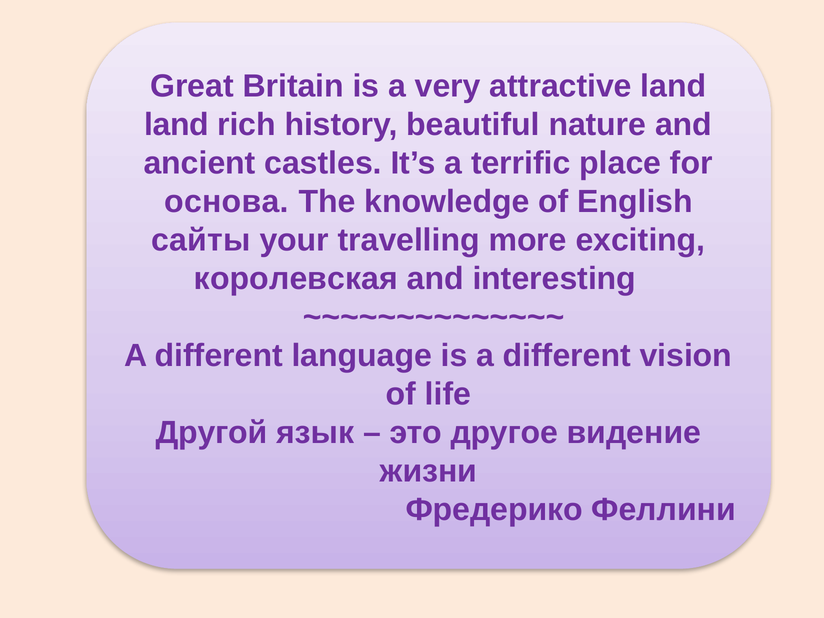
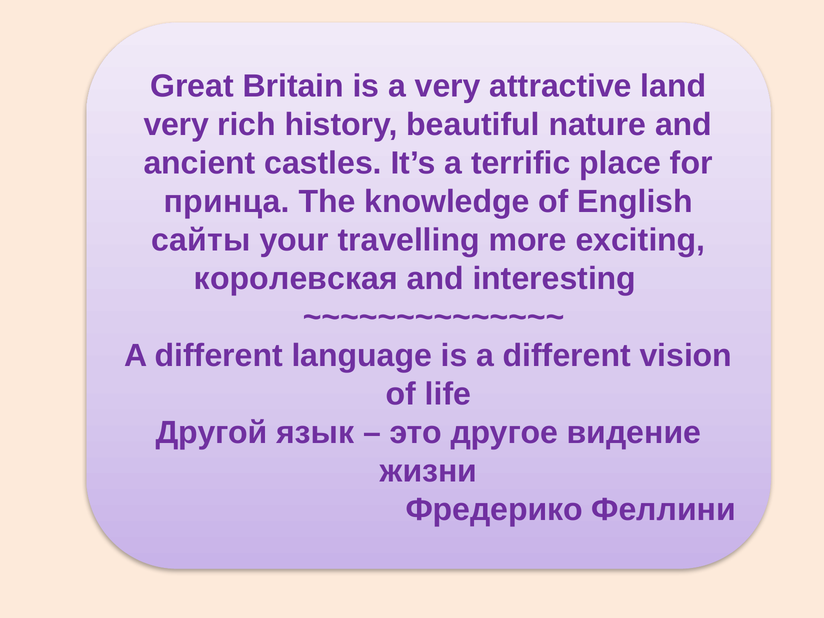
land: land -> very (176, 125)
основа: основа -> принца (227, 202)
